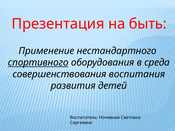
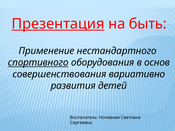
Презентация underline: none -> present (58, 24)
среда: среда -> основ (157, 63)
воспитания: воспитания -> вариативно (137, 74)
